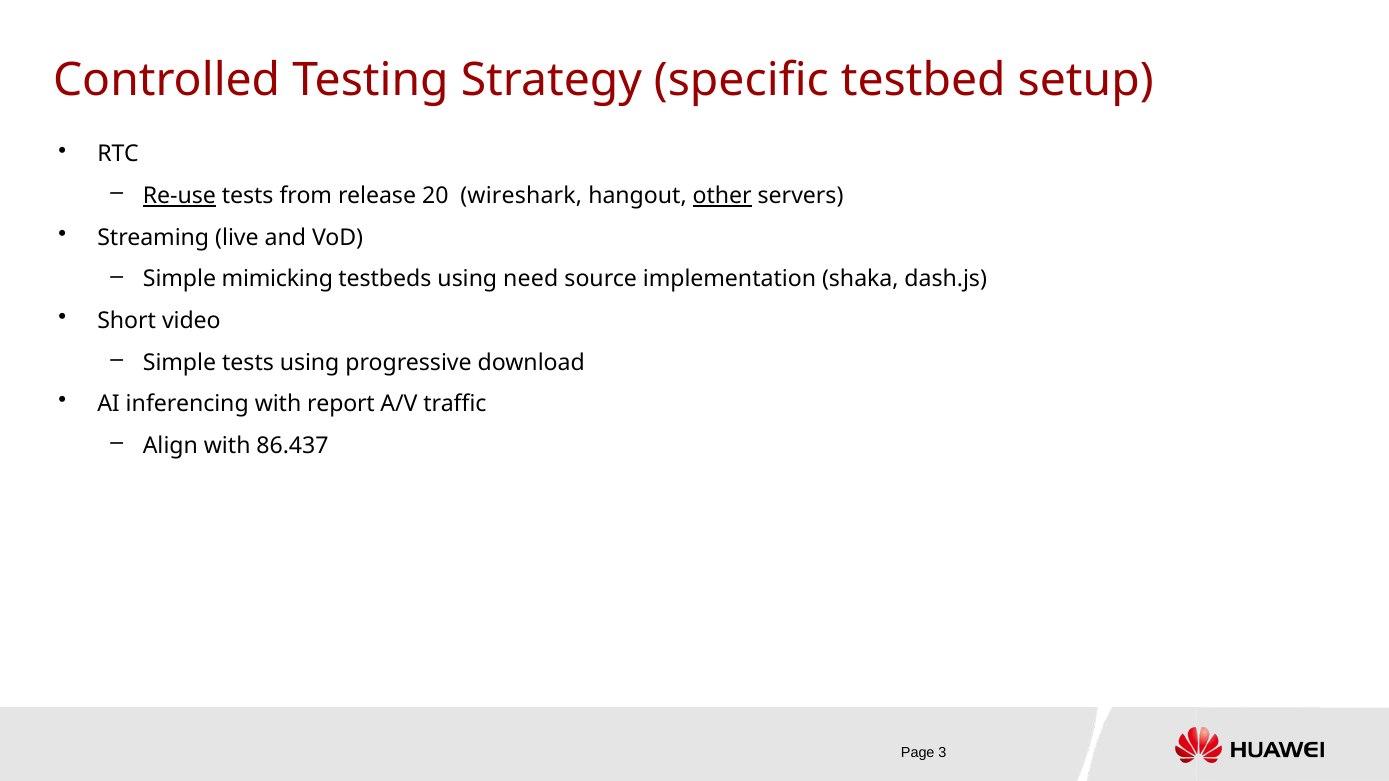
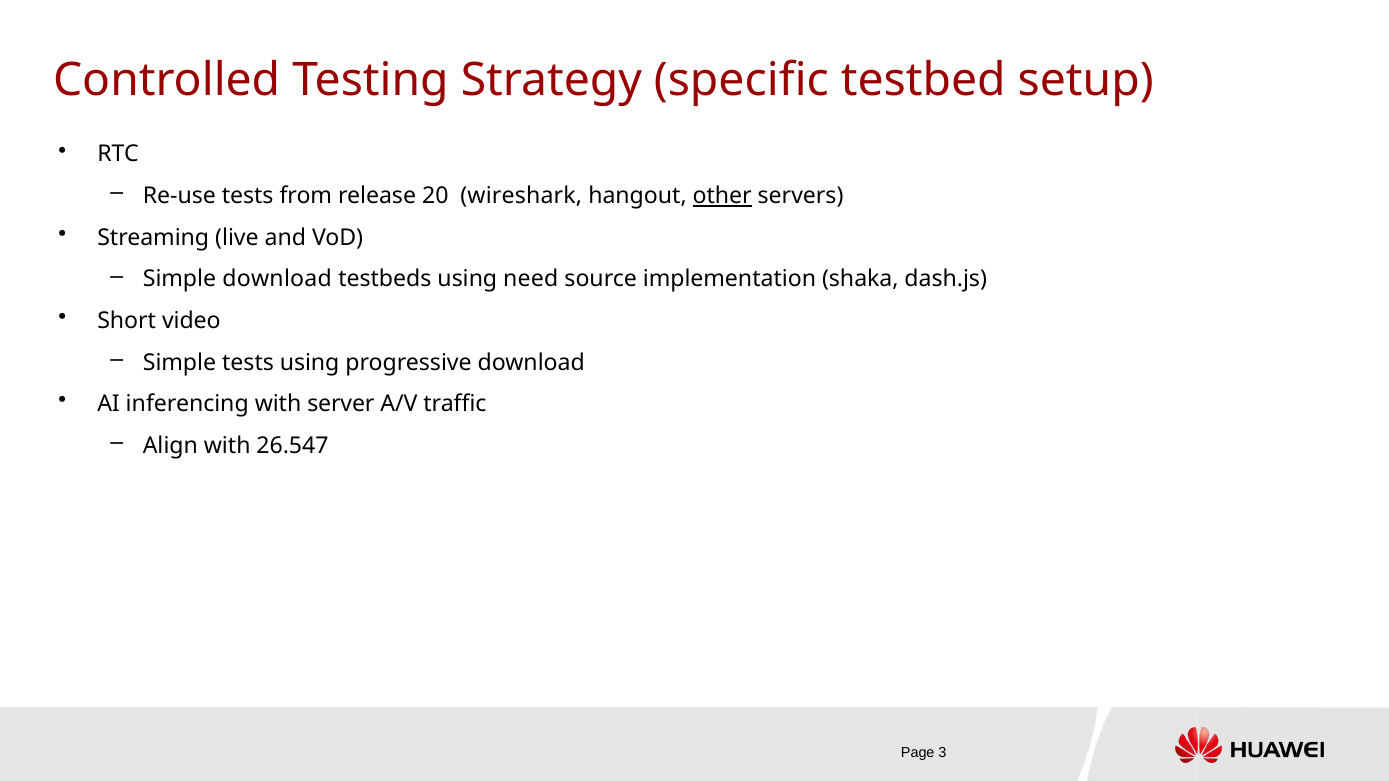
Re-use underline: present -> none (179, 196)
Simple mimicking: mimicking -> download (277, 279)
report: report -> server (341, 404)
86.437: 86.437 -> 26.547 (293, 446)
